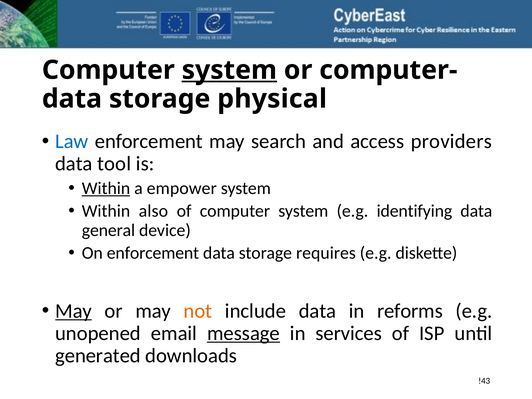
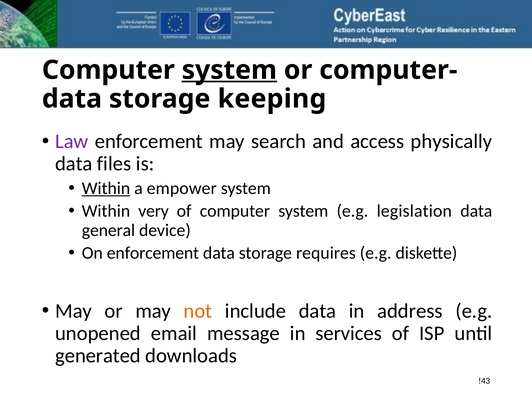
physical: physical -> keeping (272, 99)
Law colour: blue -> purple (72, 141)
providers: providers -> physically (451, 141)
tool: tool -> files (114, 164)
also: also -> very (154, 211)
identifying: identifying -> legislation (414, 211)
May underline: present -> none (74, 311)
reforms: reforms -> address (410, 311)
message underline: present -> none (244, 333)
